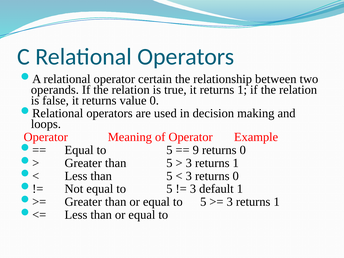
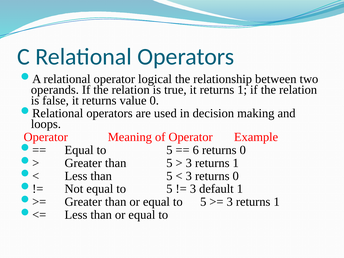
certain: certain -> logical (155, 79)
9: 9 -> 6 (196, 150)
